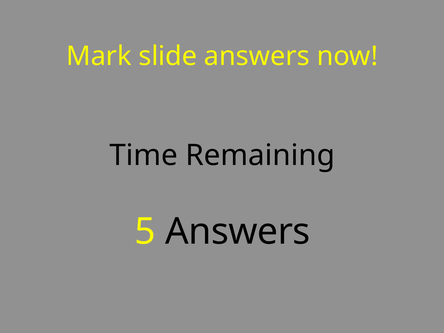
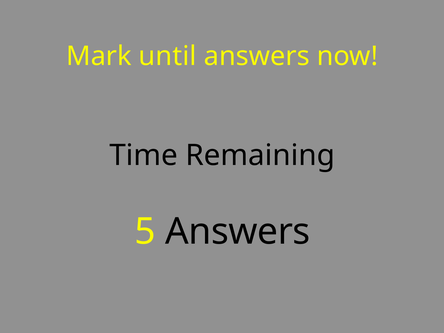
slide: slide -> until (168, 56)
